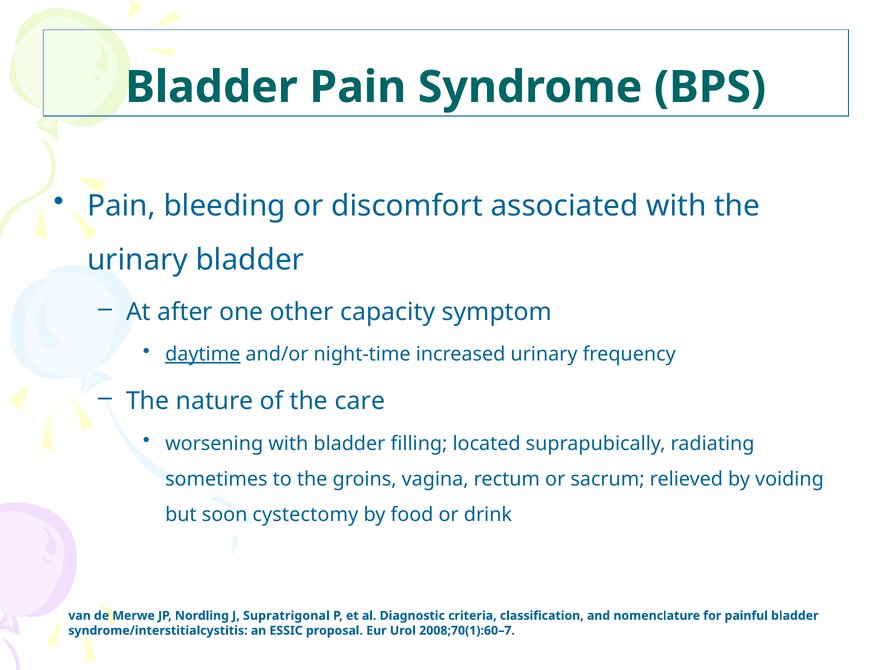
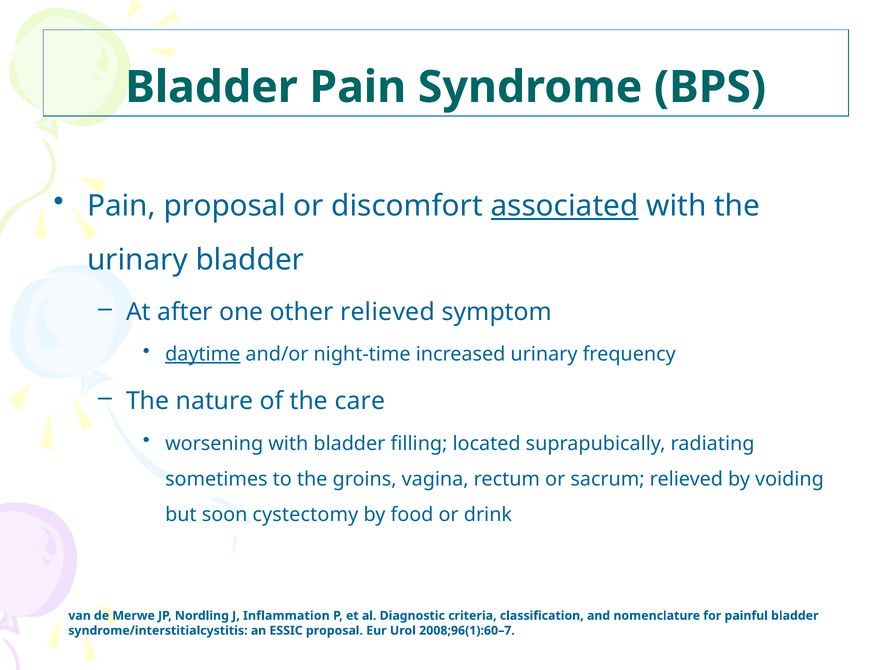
Pain bleeding: bleeding -> proposal (225, 206)
associated underline: none -> present (565, 206)
other capacity: capacity -> relieved (388, 312)
Supratrigonal: Supratrigonal -> Inflammation (286, 615)
2008;70(1):60–7: 2008;70(1):60–7 -> 2008;96(1):60–7 (467, 630)
